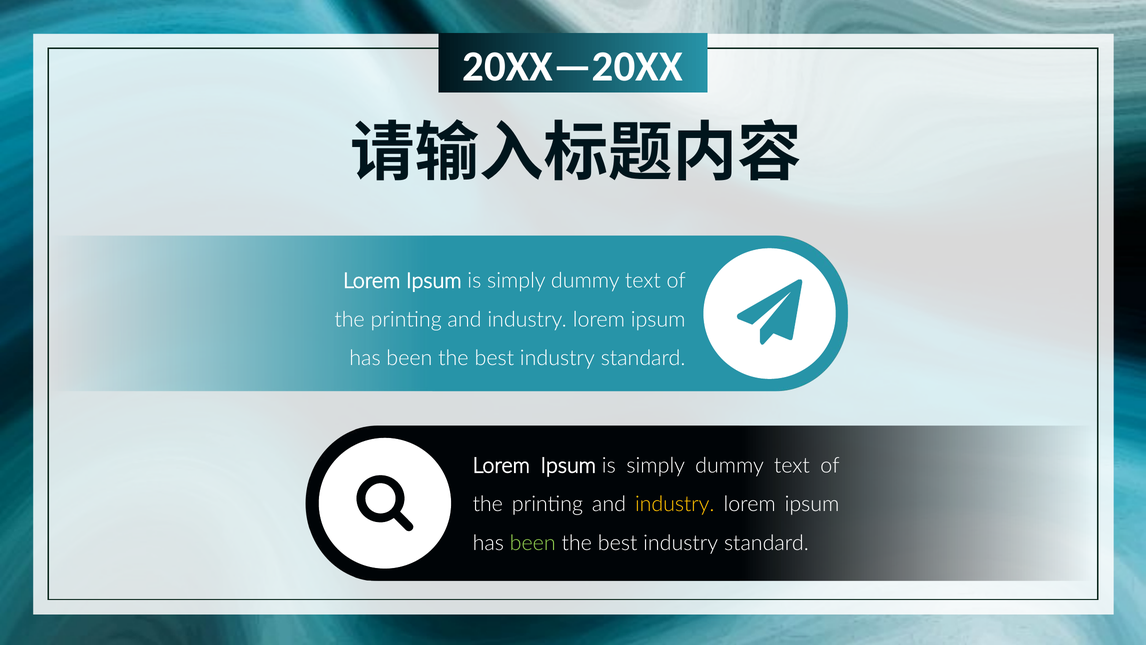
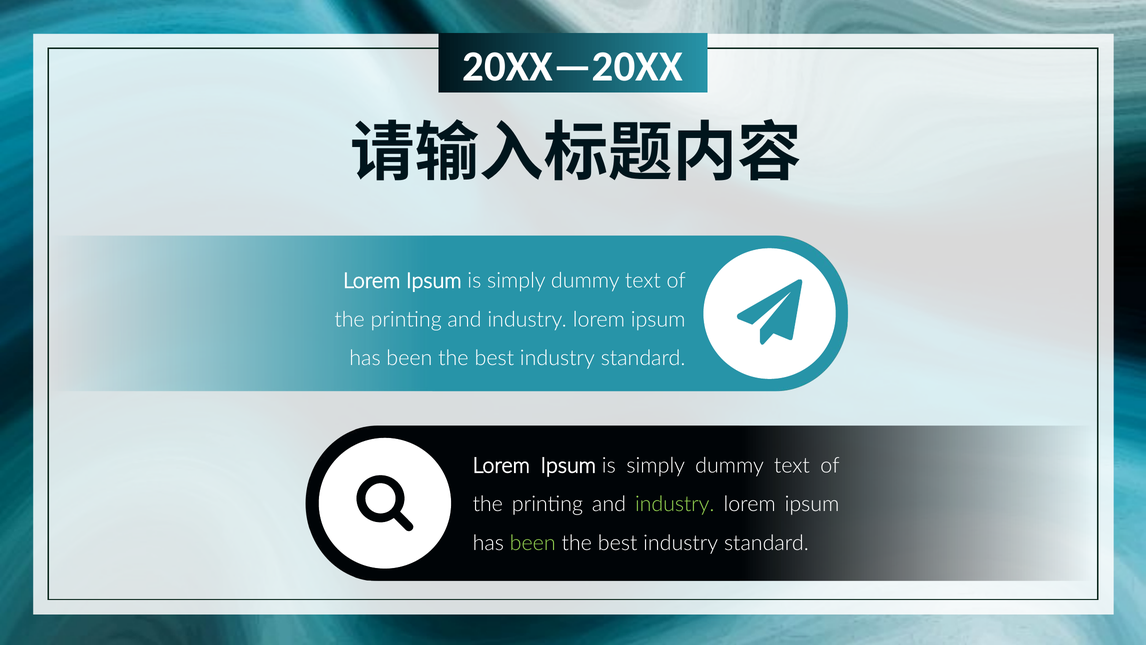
industry colour: yellow -> light green (675, 504)
